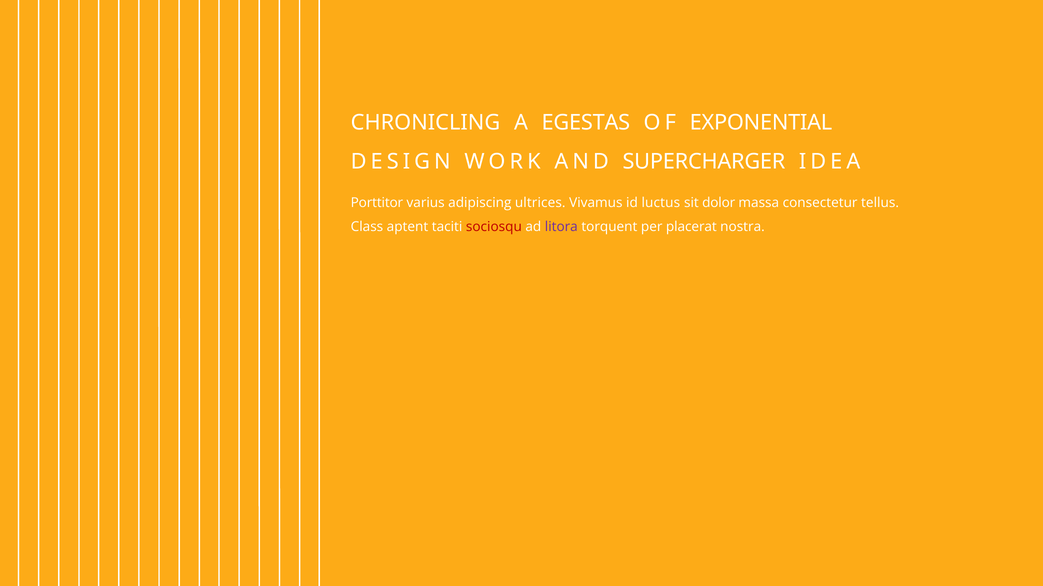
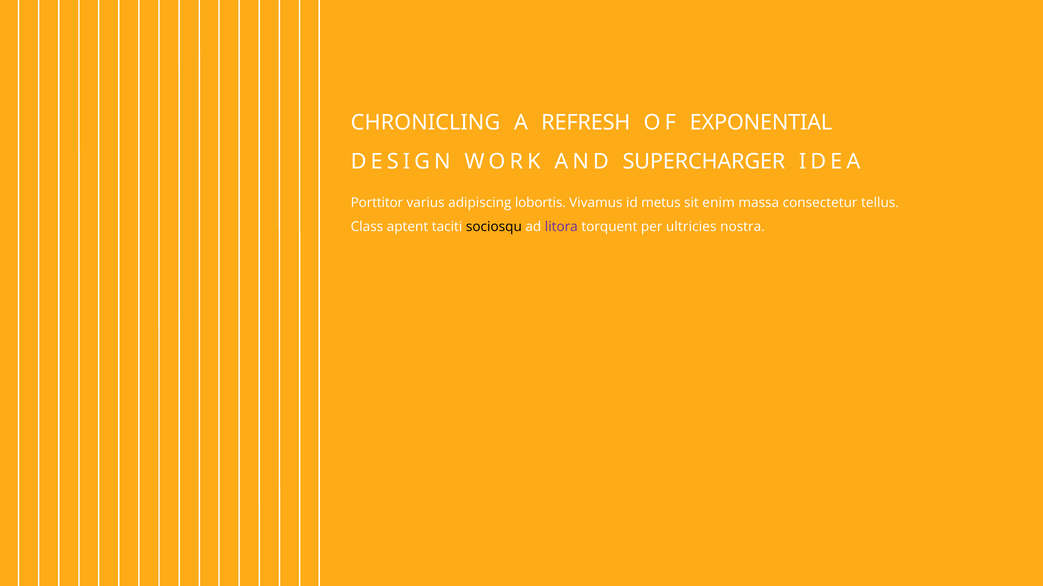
EGESTAS: EGESTAS -> REFRESH (586, 123)
ultrices: ultrices -> lobortis (540, 203)
luctus: luctus -> metus (661, 203)
dolor: dolor -> enim (719, 203)
sociosqu colour: red -> black (494, 227)
placerat: placerat -> ultricies (691, 227)
